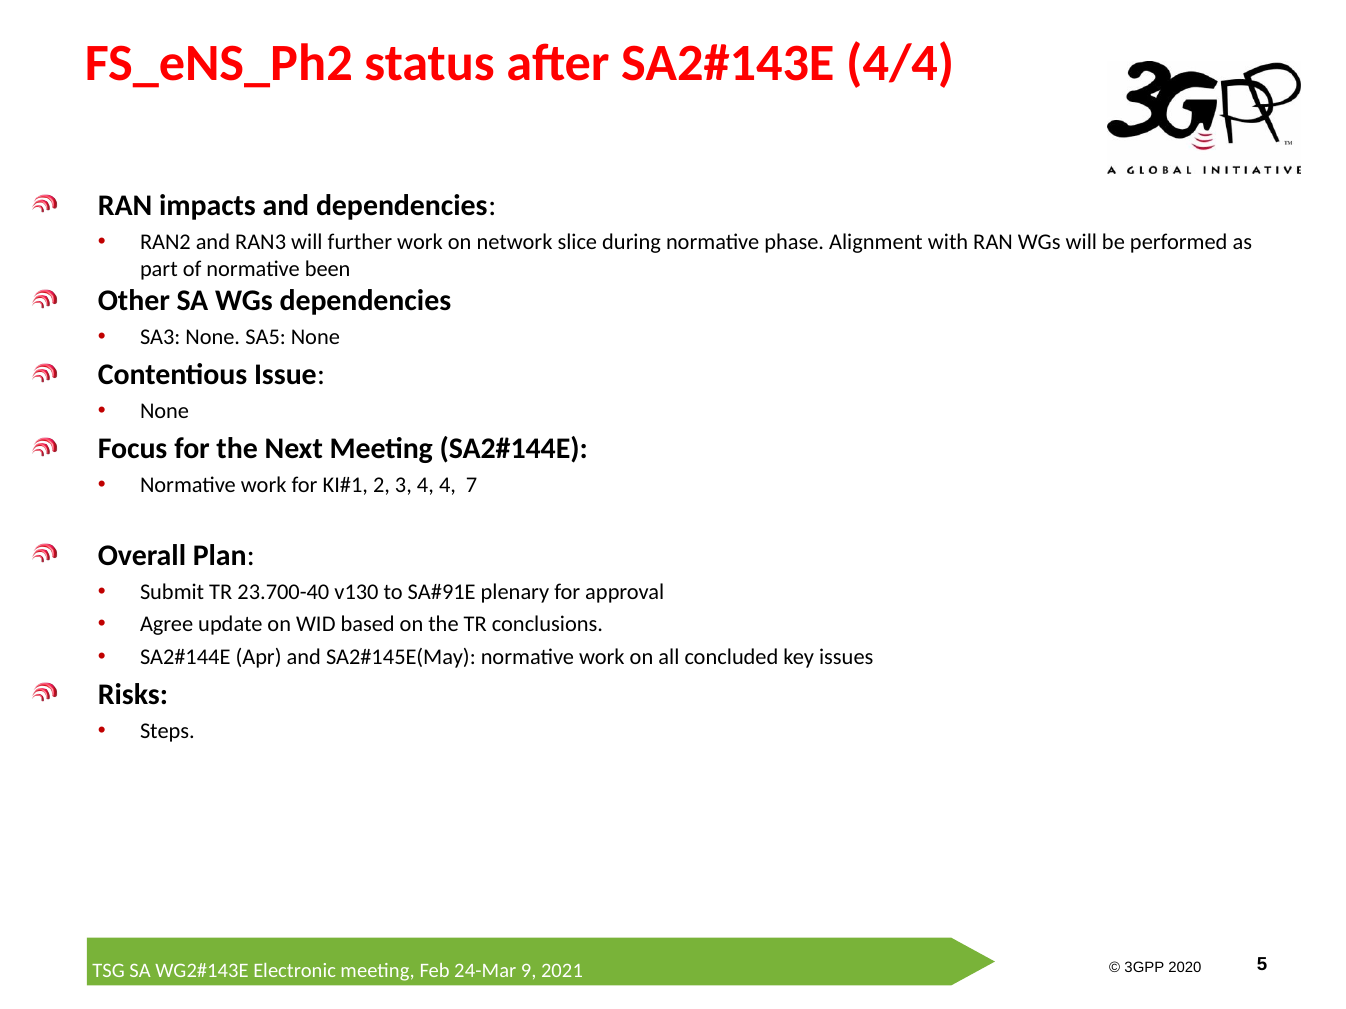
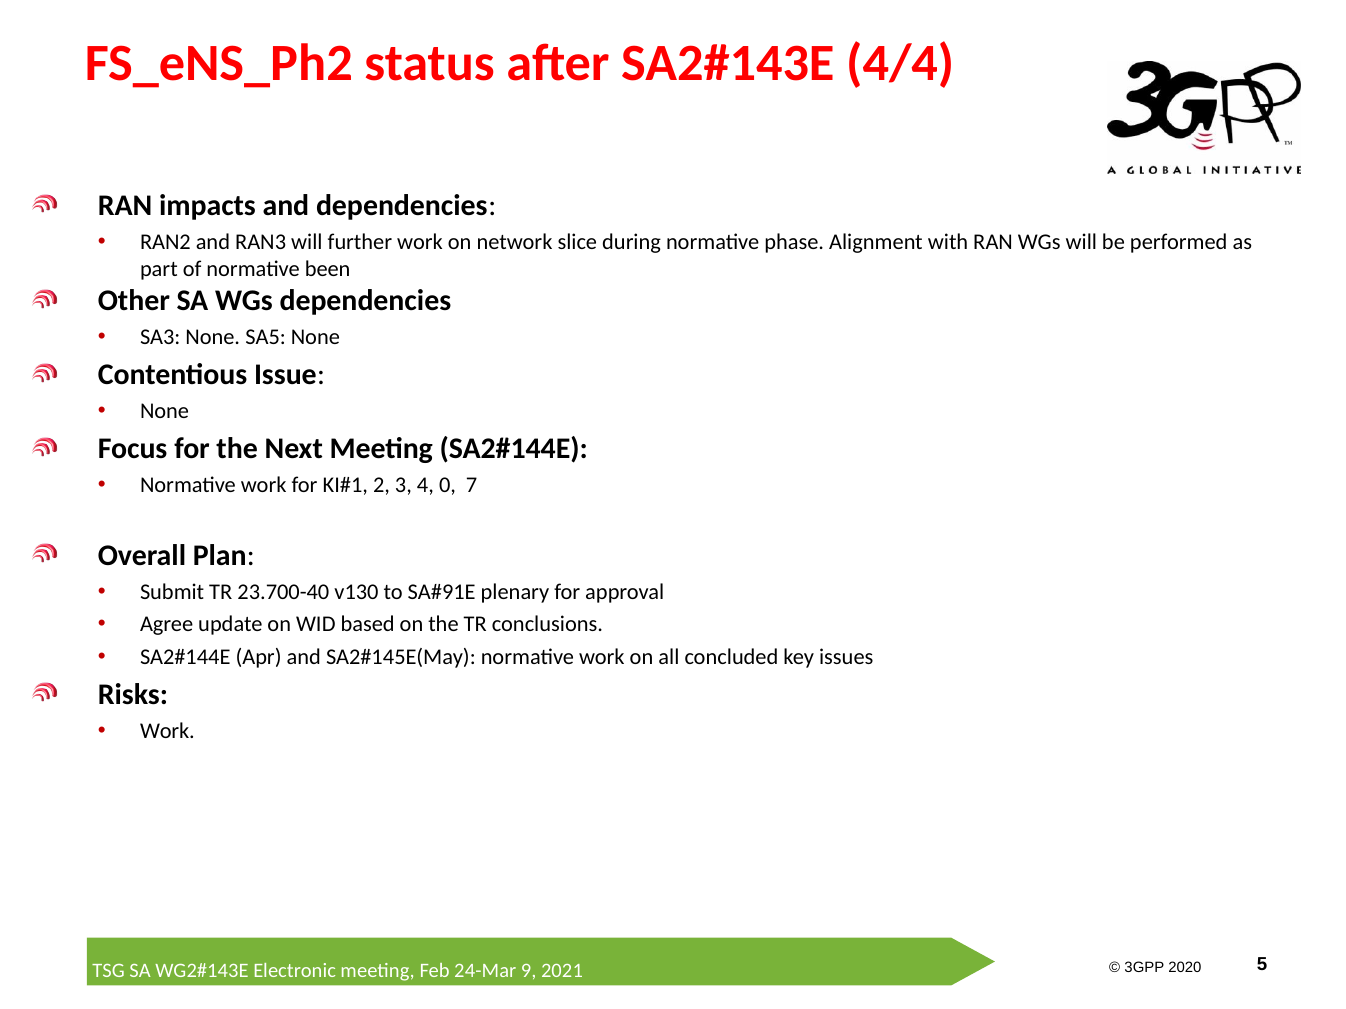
4 4: 4 -> 0 (447, 486)
Steps: Steps -> Work (167, 731)
